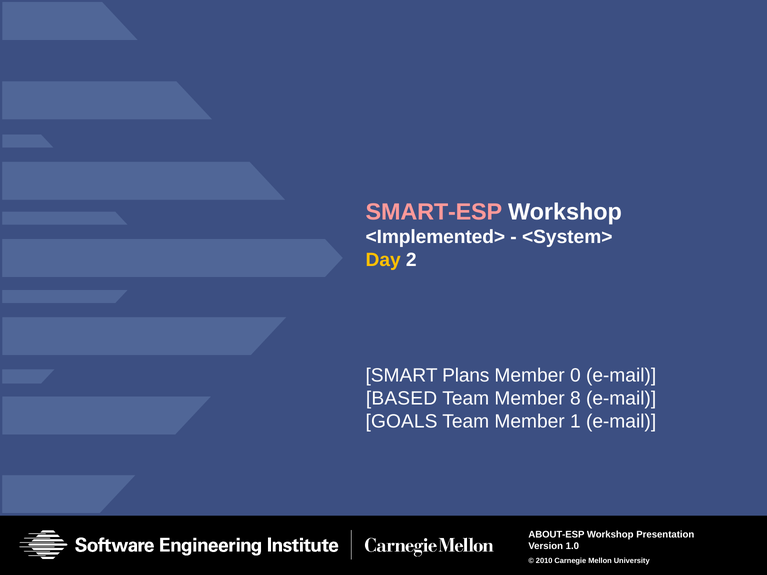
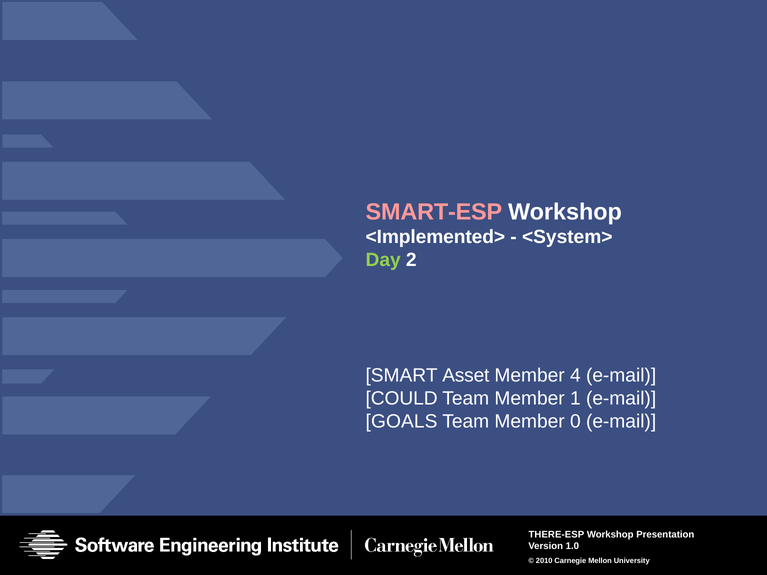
Day colour: yellow -> light green (383, 260)
Plans: Plans -> Asset (466, 375)
0: 0 -> 4 (575, 375)
BASED: BASED -> COULD (402, 398)
8: 8 -> 1 (575, 398)
1: 1 -> 0 (575, 422)
ABOUT-ESP: ABOUT-ESP -> THERE-ESP (556, 535)
